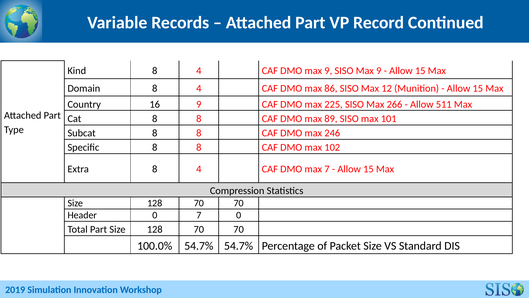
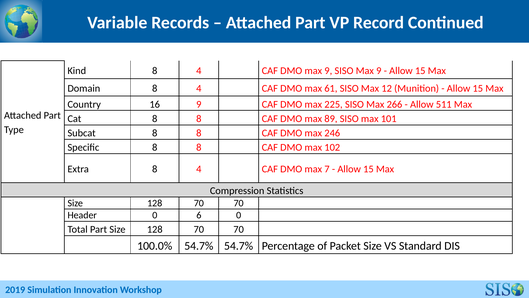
86: 86 -> 61 (331, 88)
0 7: 7 -> 6 (199, 215)
